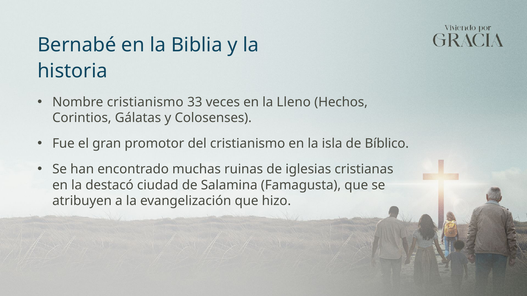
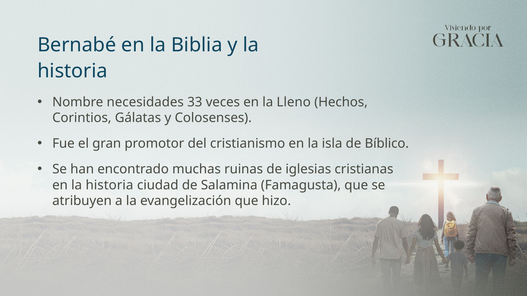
Nombre cristianismo: cristianismo -> necesidades (145, 102)
en la destacó: destacó -> historia (109, 185)
